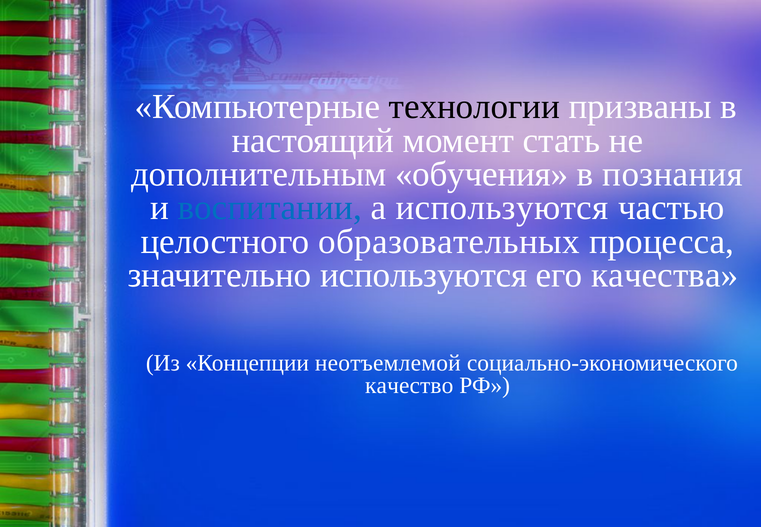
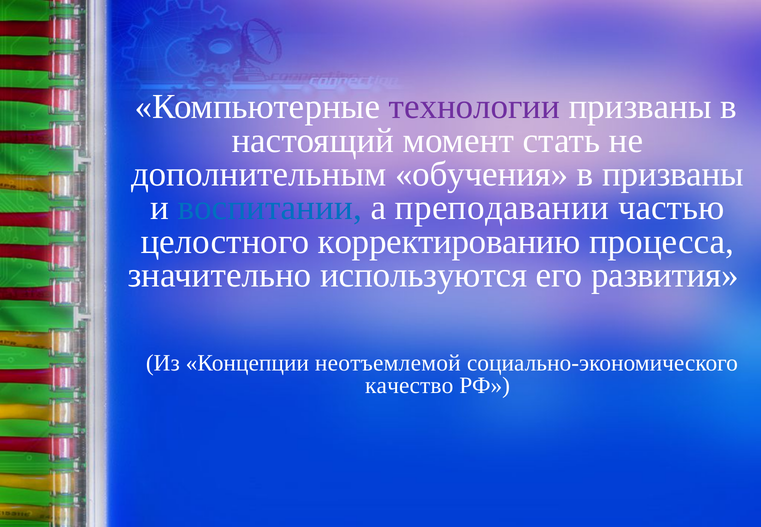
технологии colour: black -> purple (474, 107)
в познания: познания -> призваны (673, 174)
а используются: используются -> преподавании (502, 208)
образовательных: образовательных -> корректированию (449, 242)
качества: качества -> развития (665, 275)
